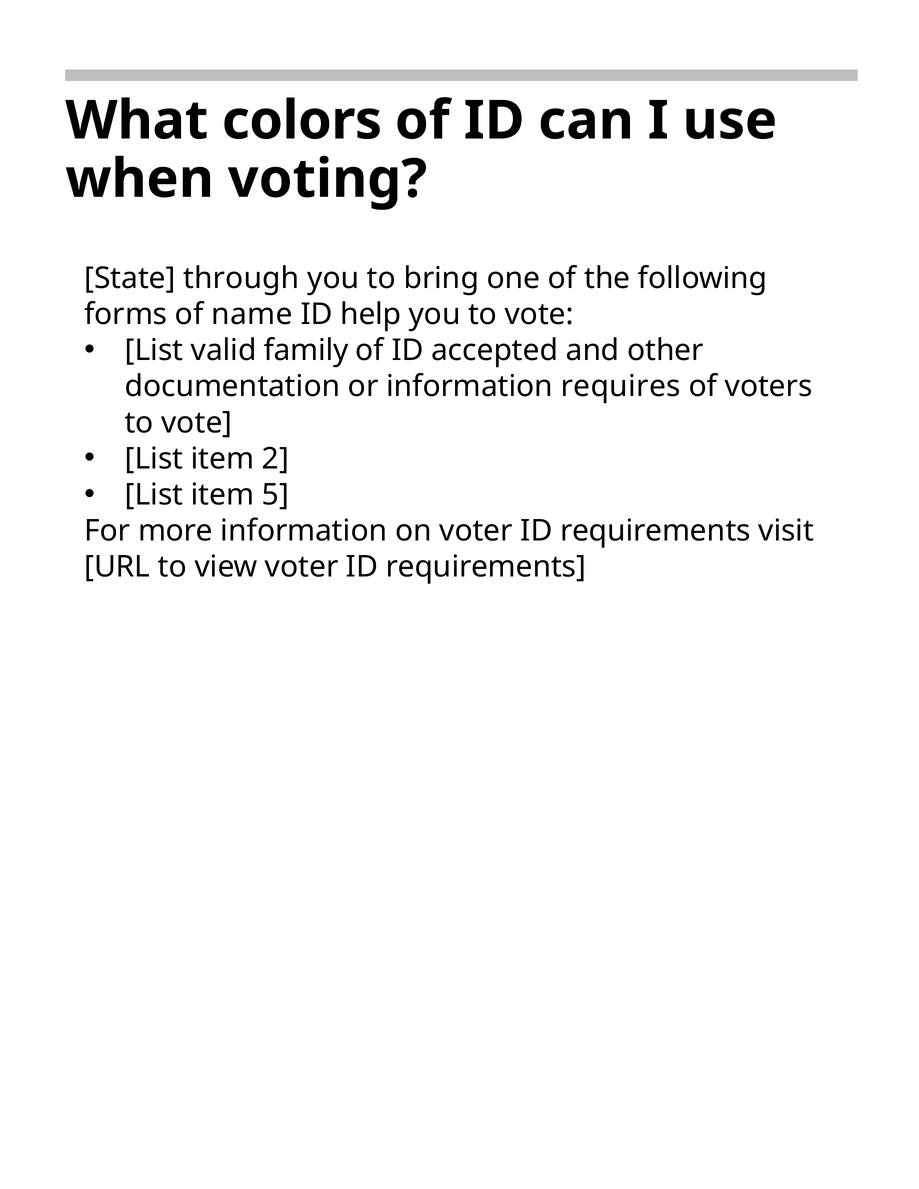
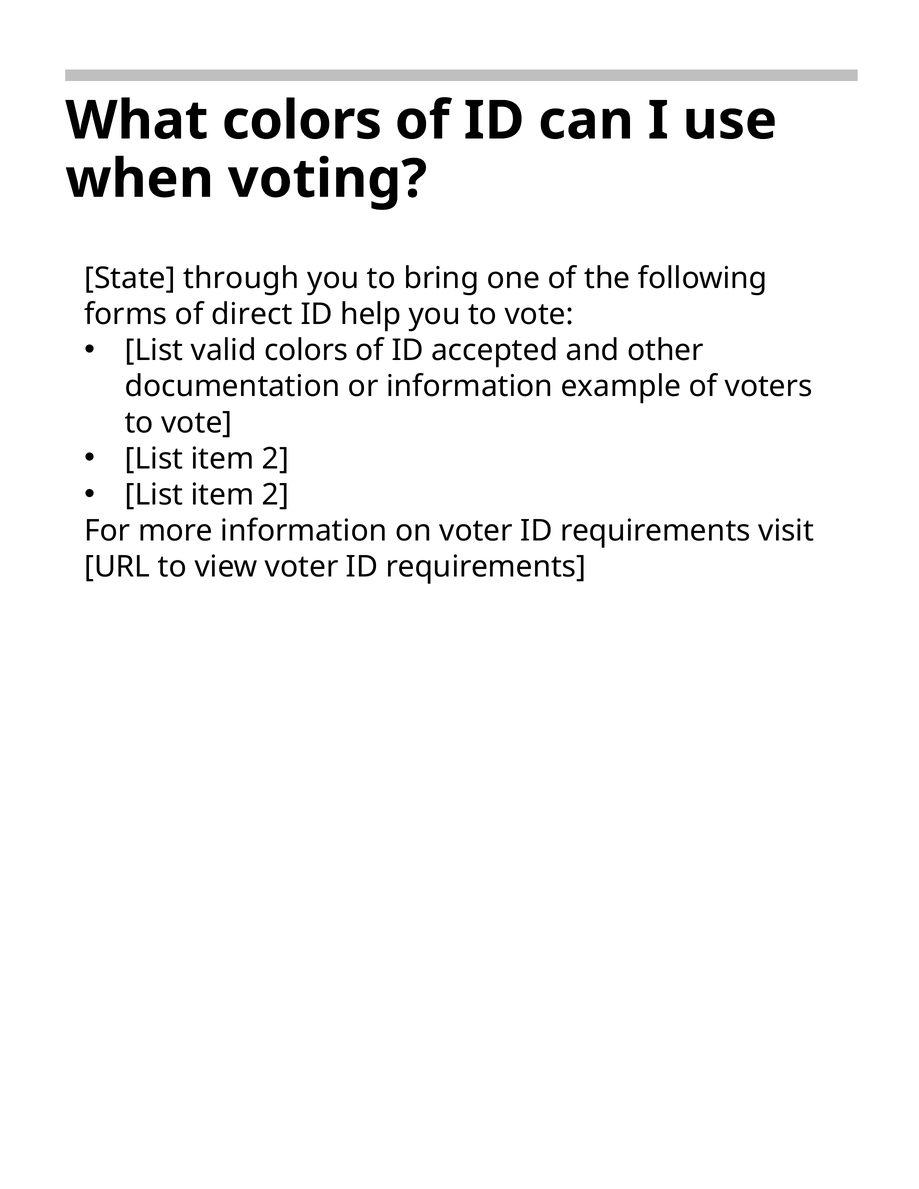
name: name -> direct (252, 314)
valid family: family -> colors (306, 351)
requires: requires -> example (621, 387)
5: 5 -> 2 (275, 495)
